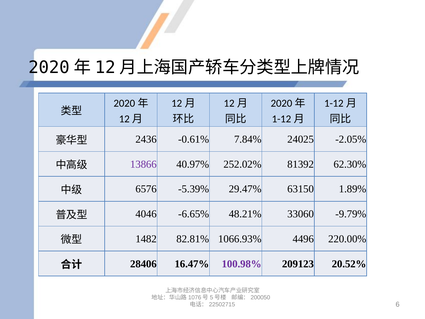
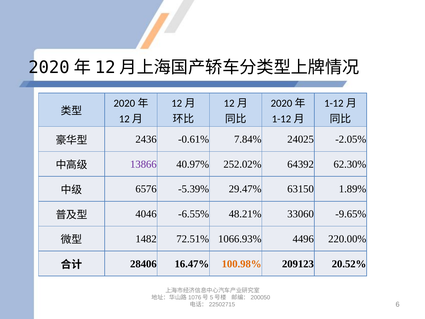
81392: 81392 -> 64392 (301, 164)
-6.65%: -6.65% -> -6.55% (194, 214)
-9.79%: -9.79% -> -9.65% (351, 214)
82.81%: 82.81% -> 72.51% (193, 239)
100.98% colour: purple -> orange (242, 264)
